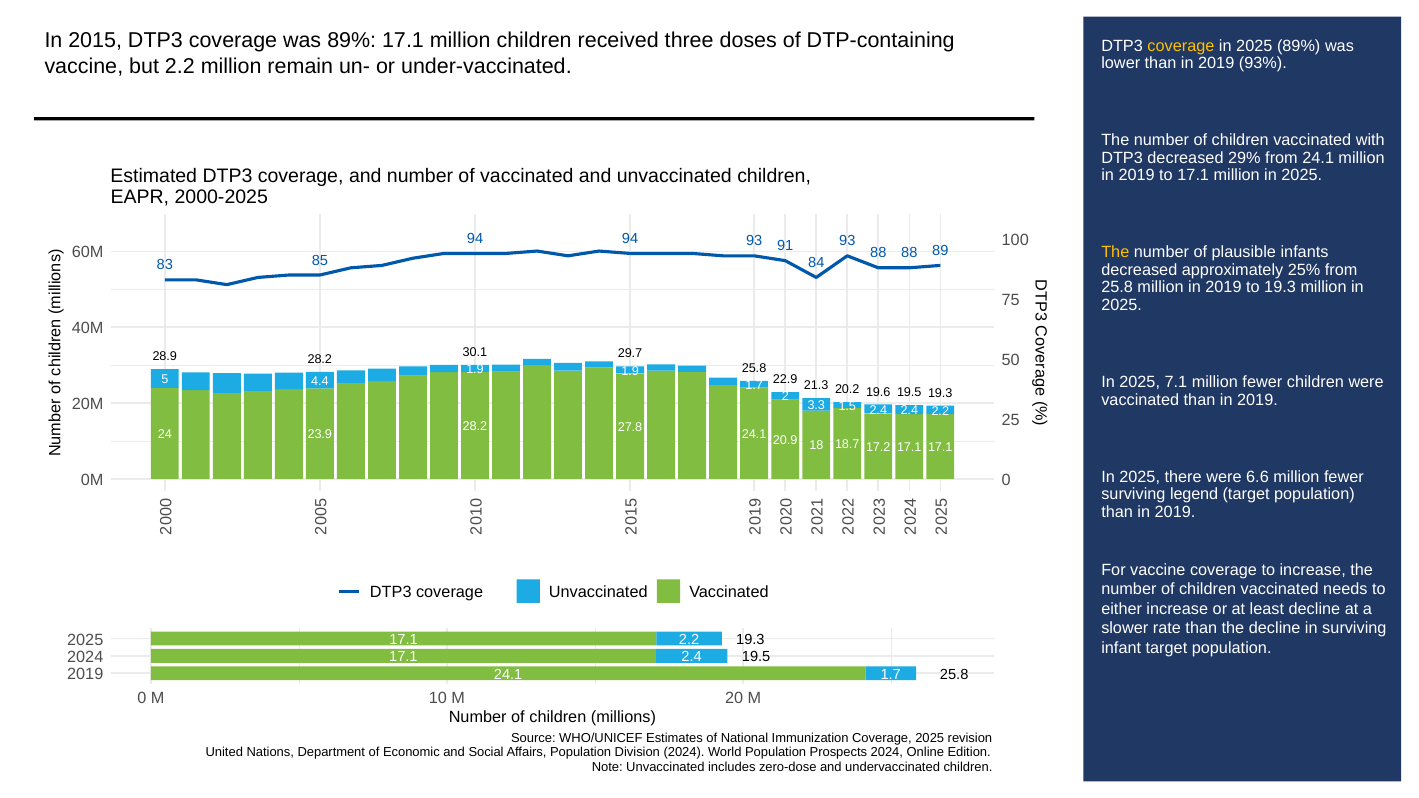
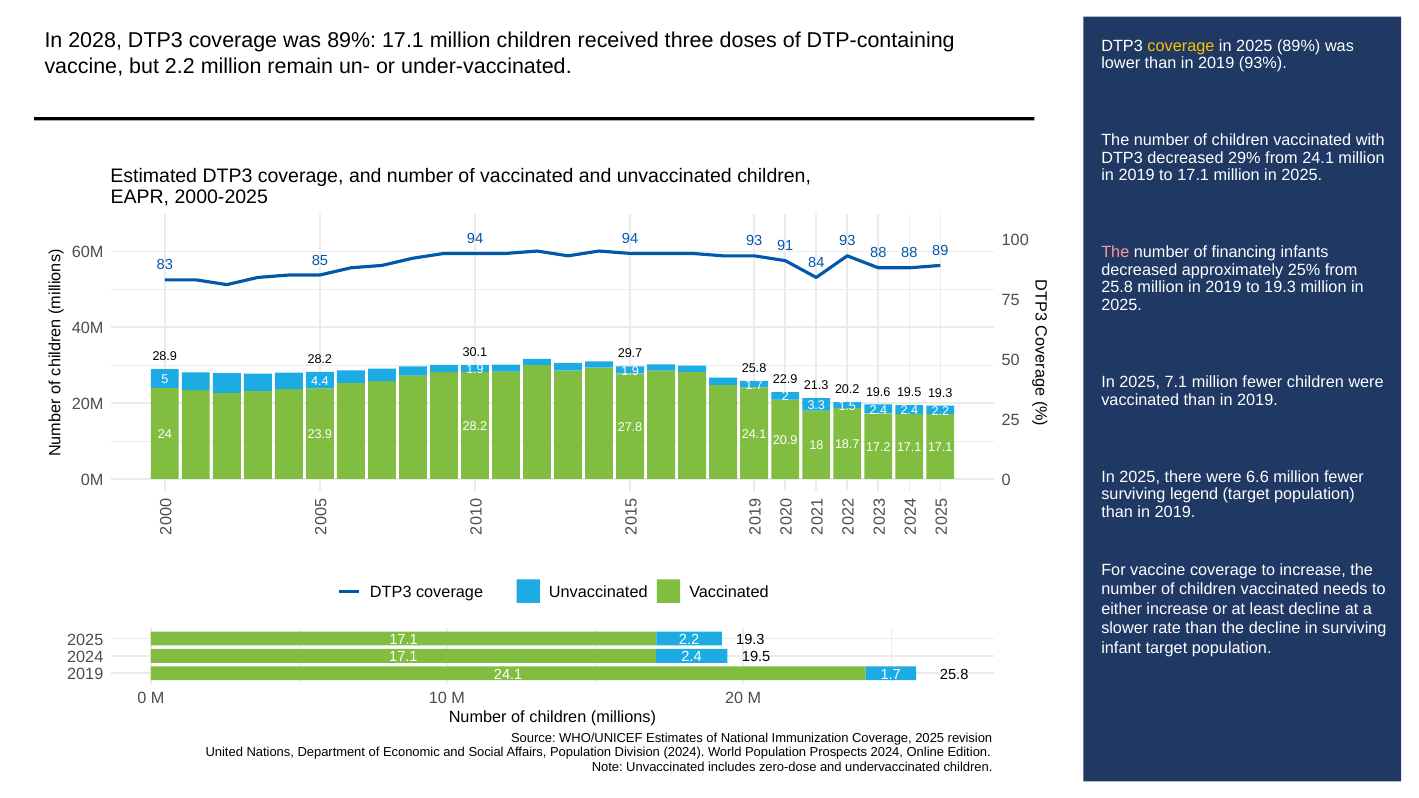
2015: 2015 -> 2028 (95, 41)
The colour: yellow -> pink (1115, 253)
plausible: plausible -> financing (1244, 253)
